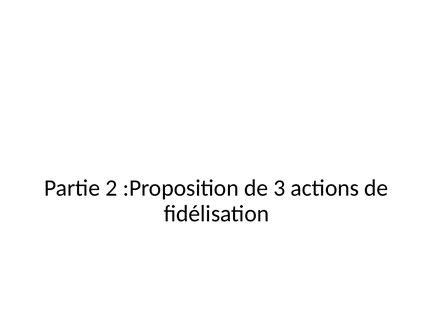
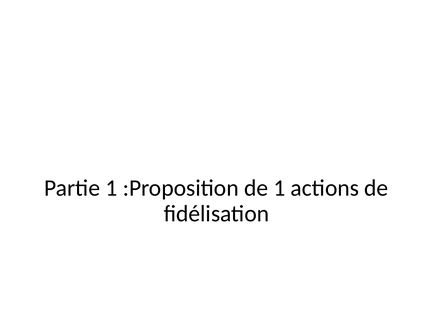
Partie 2: 2 -> 1 (111, 188)
de 3: 3 -> 1 (279, 188)
